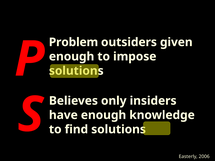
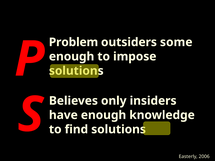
given: given -> some (176, 42)
